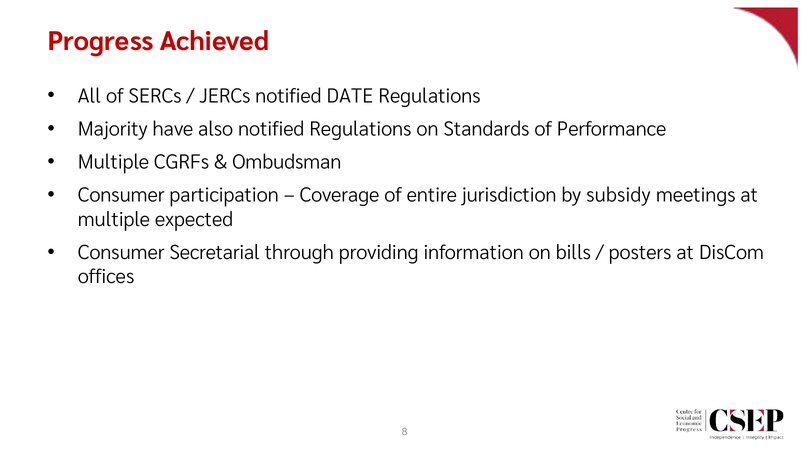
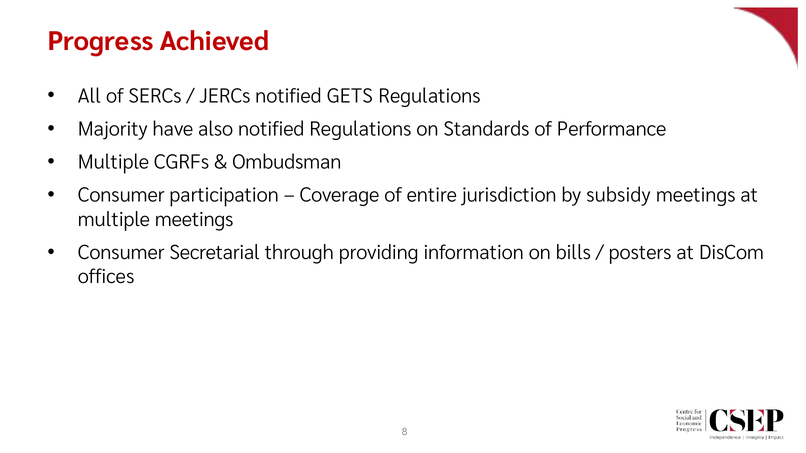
DATE: DATE -> GETS (350, 96)
multiple expected: expected -> meetings (194, 220)
